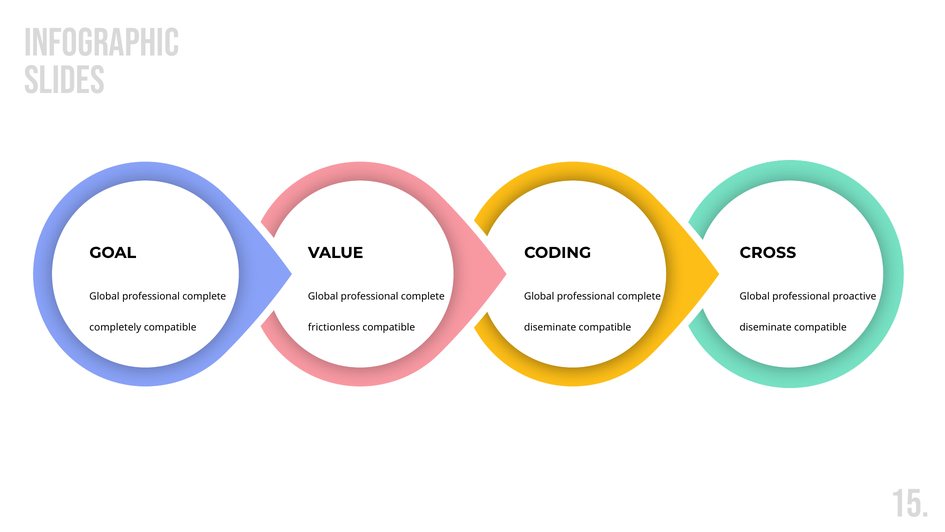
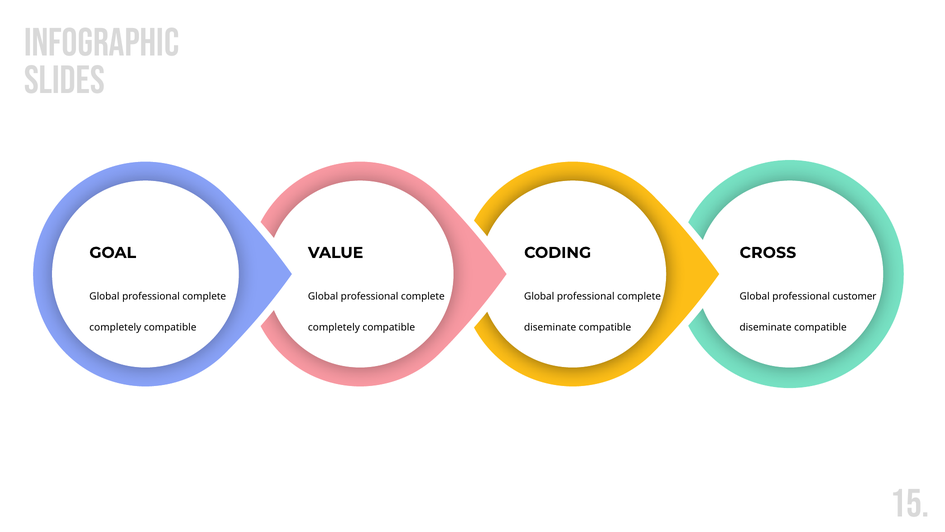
proactive: proactive -> customer (855, 296)
frictionless: frictionless -> completely (334, 327)
